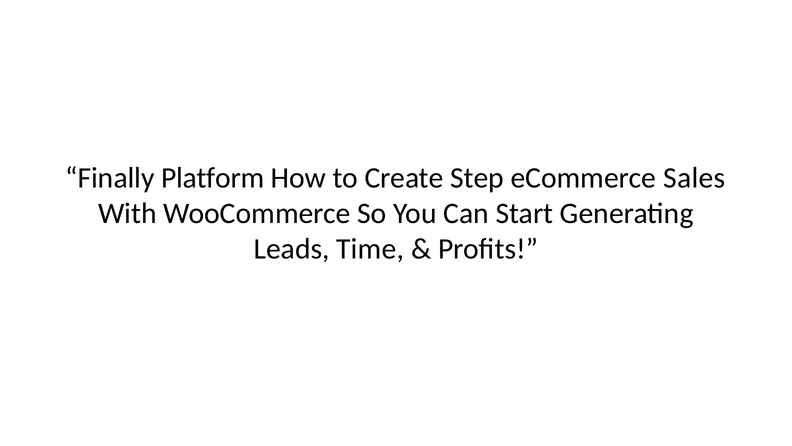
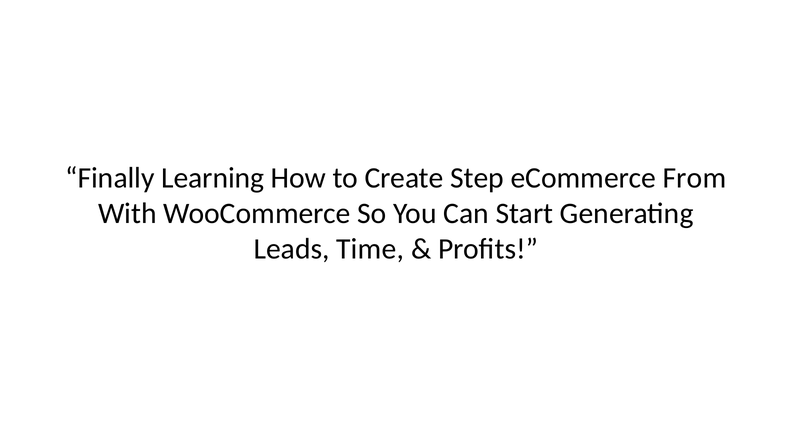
Platform: Platform -> Learning (213, 178)
Sales: Sales -> From (694, 178)
